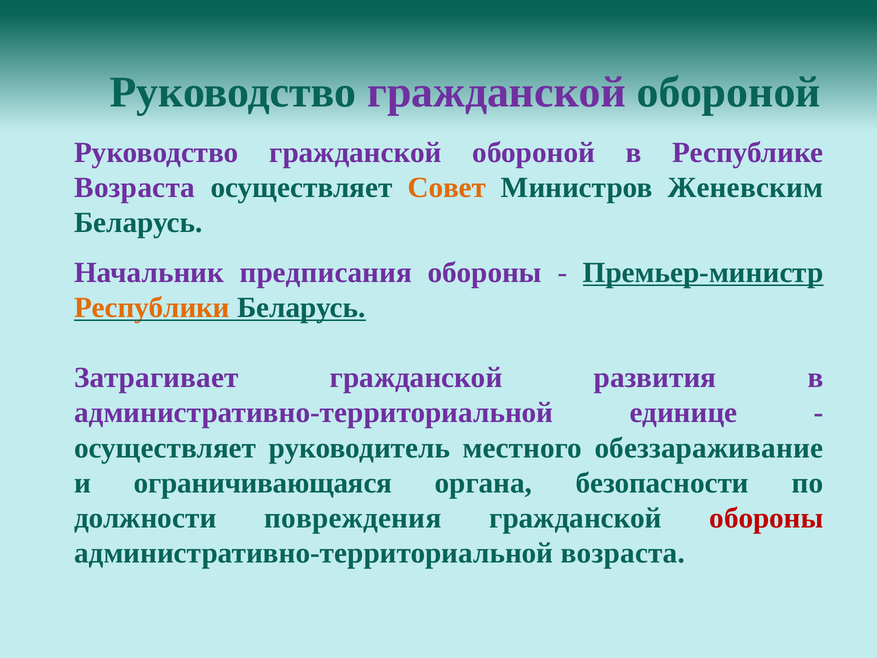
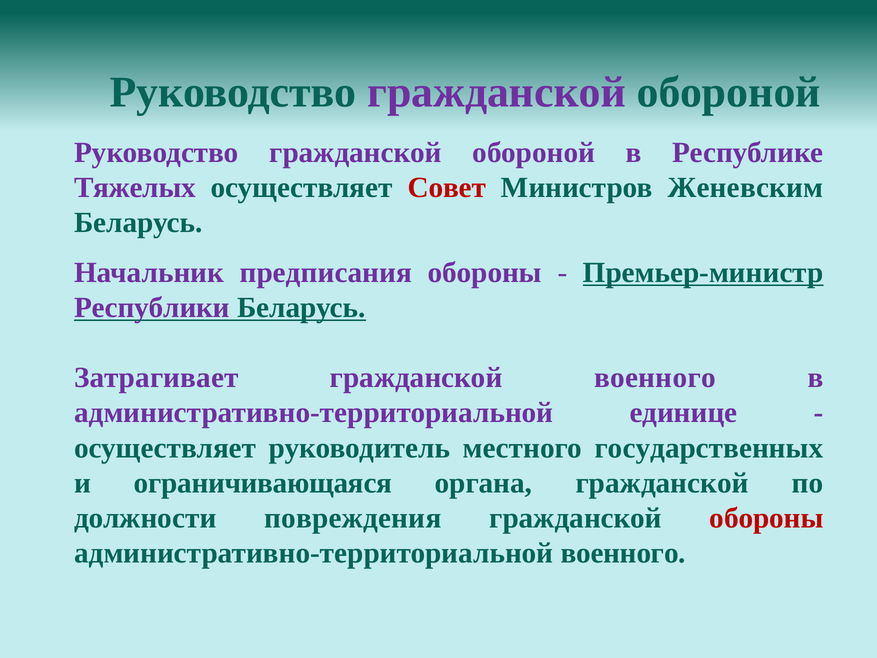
Возраста: Возраста -> Тяжелых (135, 188)
Совет colour: orange -> red (447, 188)
Республики colour: orange -> purple (152, 307)
гражданской развития: развития -> военного (655, 378)
обеззараживание: обеззараживание -> государственных (709, 448)
органа безопасности: безопасности -> гражданской (662, 483)
административно-территориальной возраста: возраста -> военного (623, 553)
